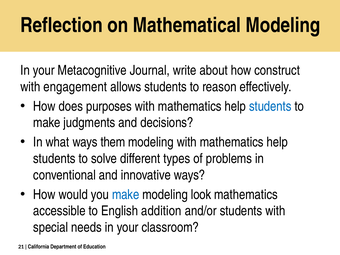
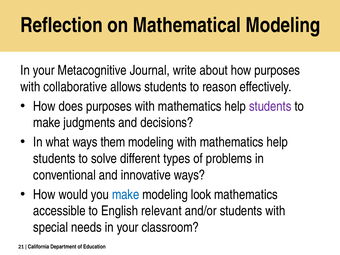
how construct: construct -> purposes (277, 70)
engagement: engagement -> collaborative (75, 87)
students colour: blue -> purple (270, 106)
addition: addition -> relevant (161, 211)
